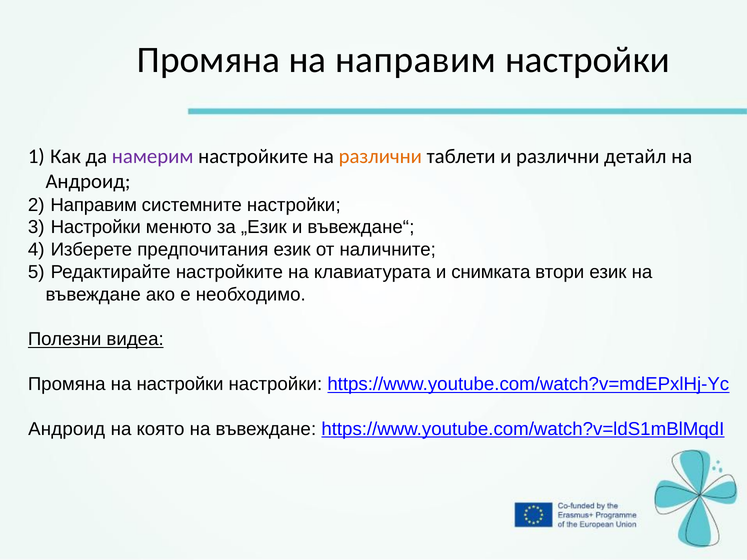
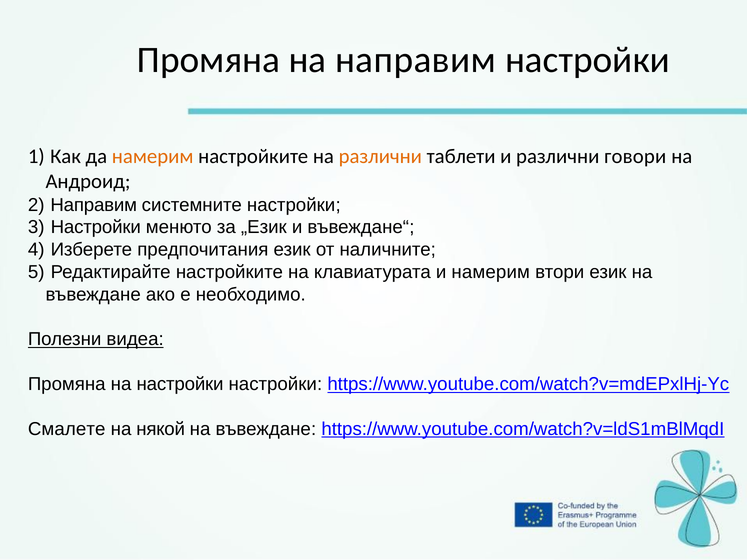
намерим colour: purple -> orange (153, 157)
детайл: детайл -> говори (635, 157)
и снимката: снимката -> намерим (491, 272)
Андроид: Андроид -> Смалете (67, 429)
която: която -> някой (161, 429)
